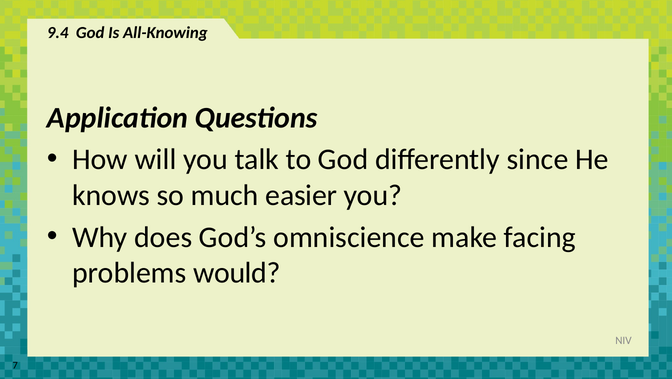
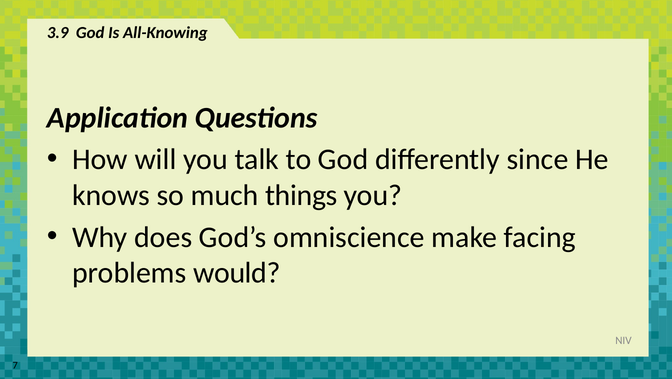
9.4: 9.4 -> 3.9 (58, 33)
easier: easier -> things (301, 195)
